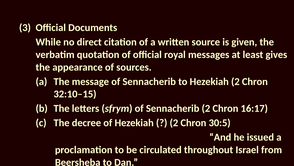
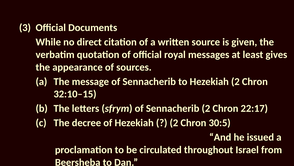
16:17: 16:17 -> 22:17 (254, 108)
